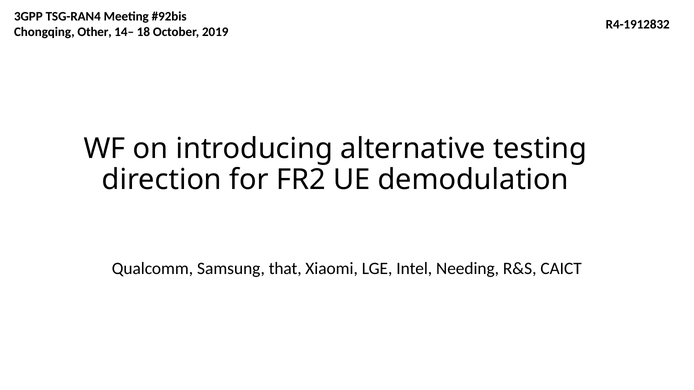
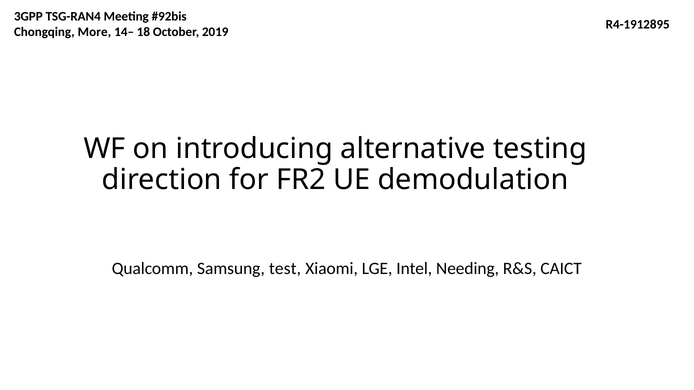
R4-1912832: R4-1912832 -> R4-1912895 (638, 24)
Other: Other -> More (94, 32)
that: that -> test (285, 269)
